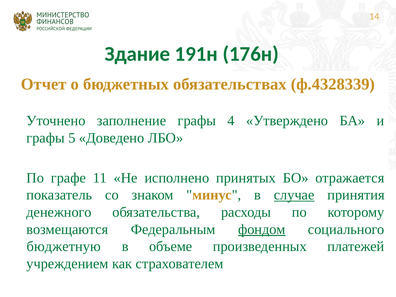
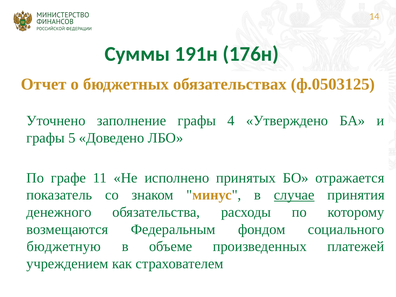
Здание: Здание -> Суммы (137, 54)
ф.4328339: ф.4328339 -> ф.0503125 (333, 84)
фондом underline: present -> none (262, 229)
